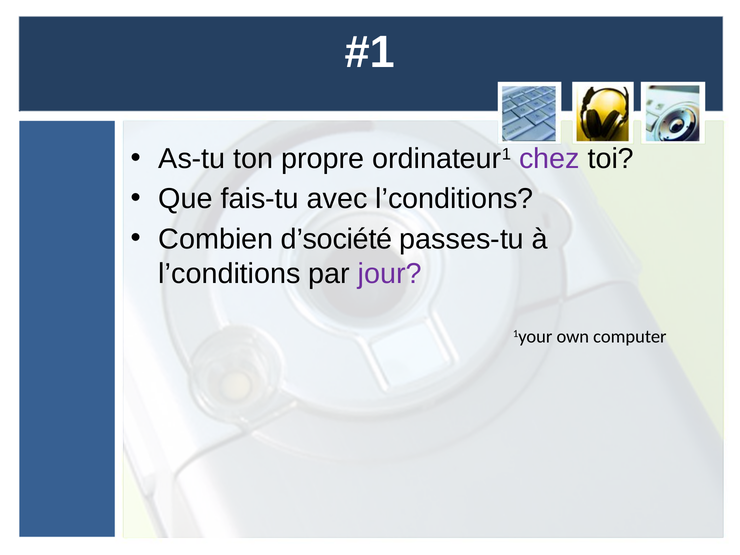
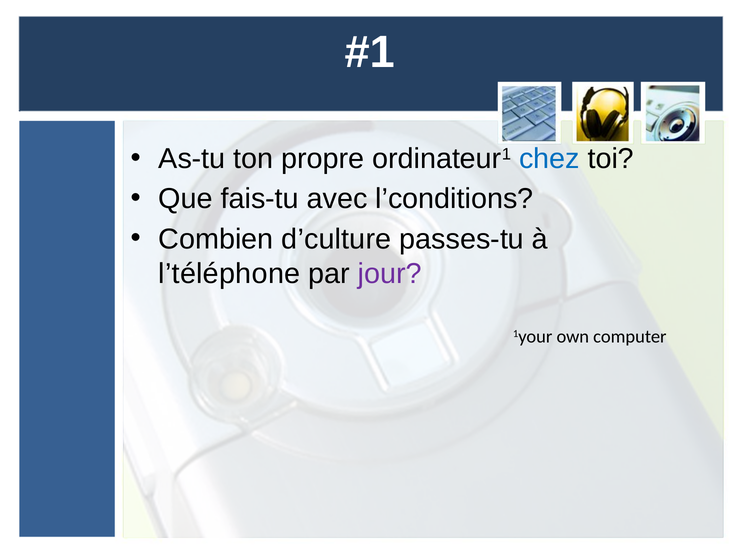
chez colour: purple -> blue (549, 159)
d’société: d’société -> d’culture (336, 239)
l’conditions: l’conditions -> l’téléphone (229, 274)
